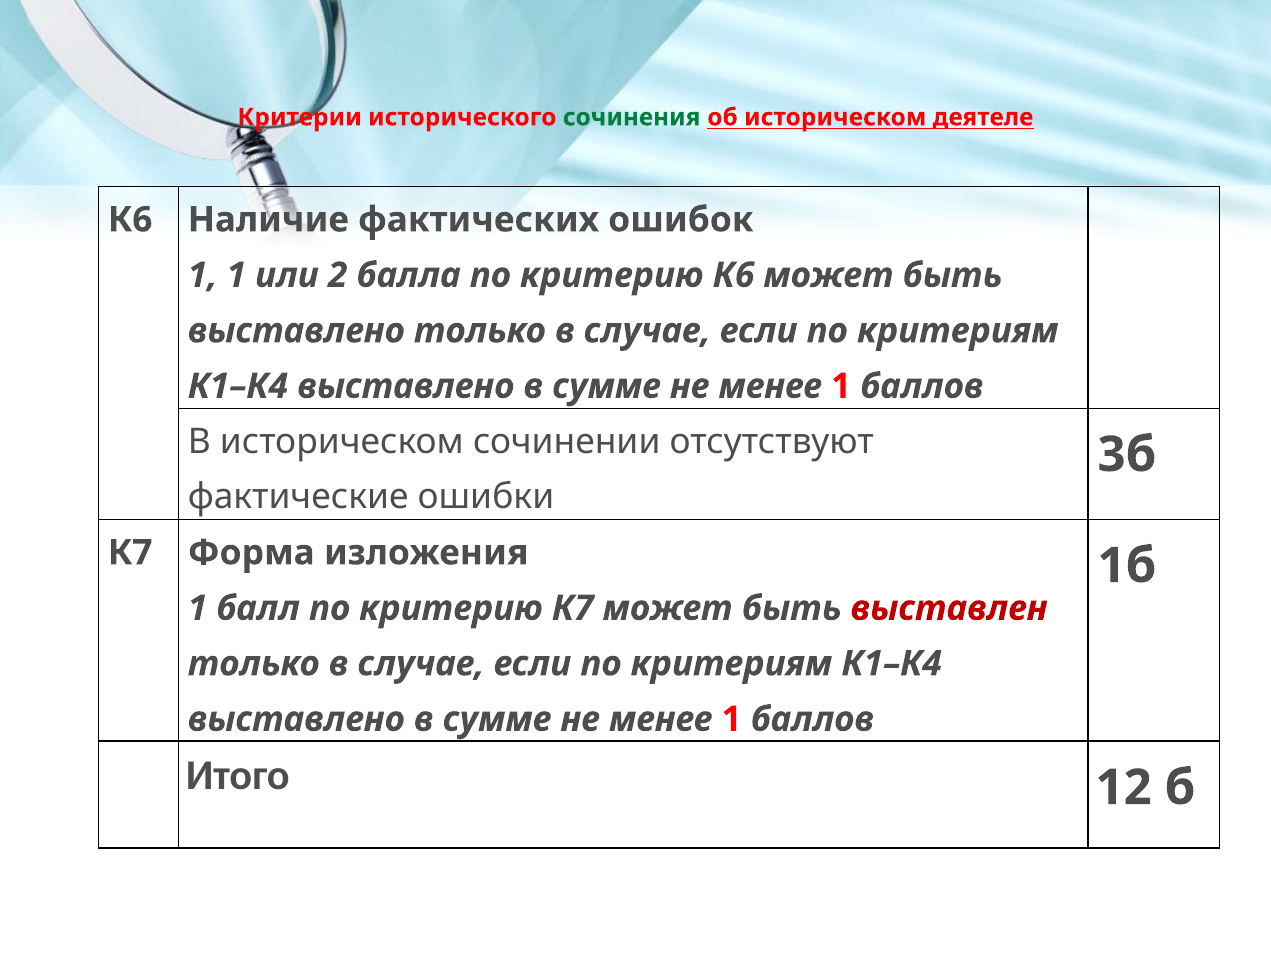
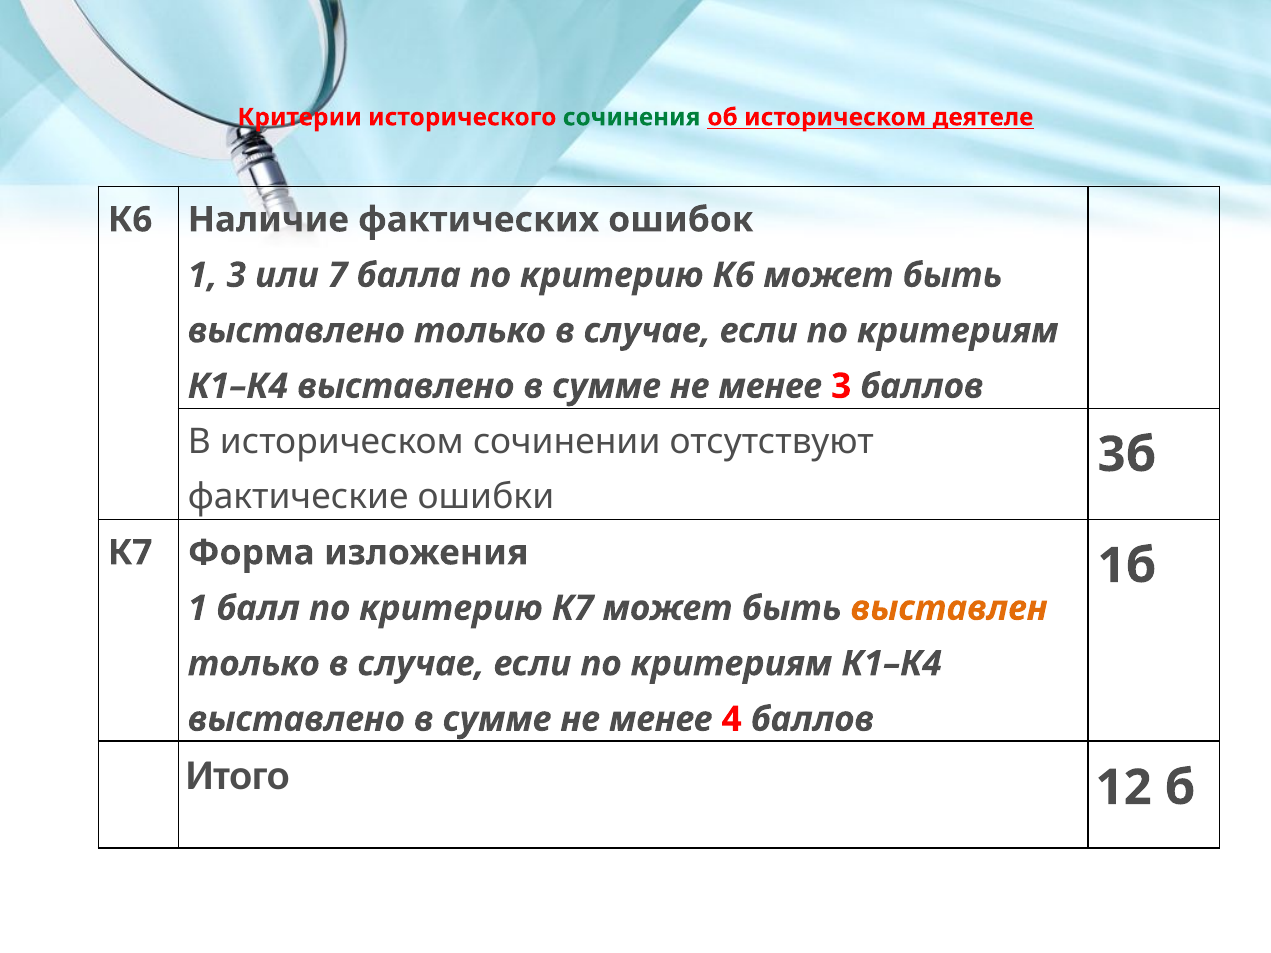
1 1: 1 -> 3 (236, 275)
2: 2 -> 7 (338, 275)
1: 1 -> 3 (841, 386)
выставлен colour: red -> orange (949, 608)
1: 1 -> 4 (732, 719)
